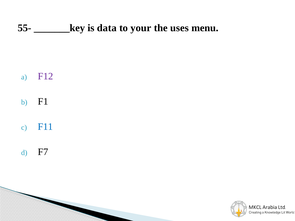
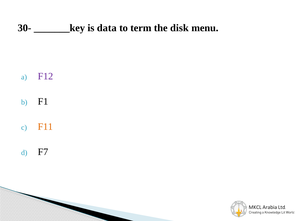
55-: 55- -> 30- (24, 28)
your: your -> term (141, 28)
uses: uses -> disk (179, 28)
F11 colour: blue -> orange (45, 127)
